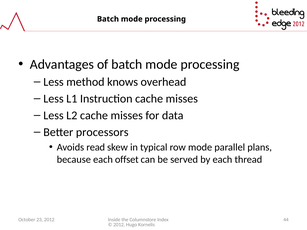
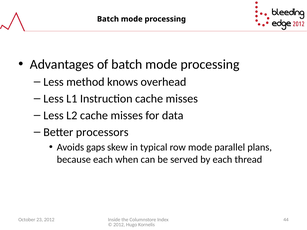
read: read -> gaps (96, 147)
offset: offset -> when (127, 160)
